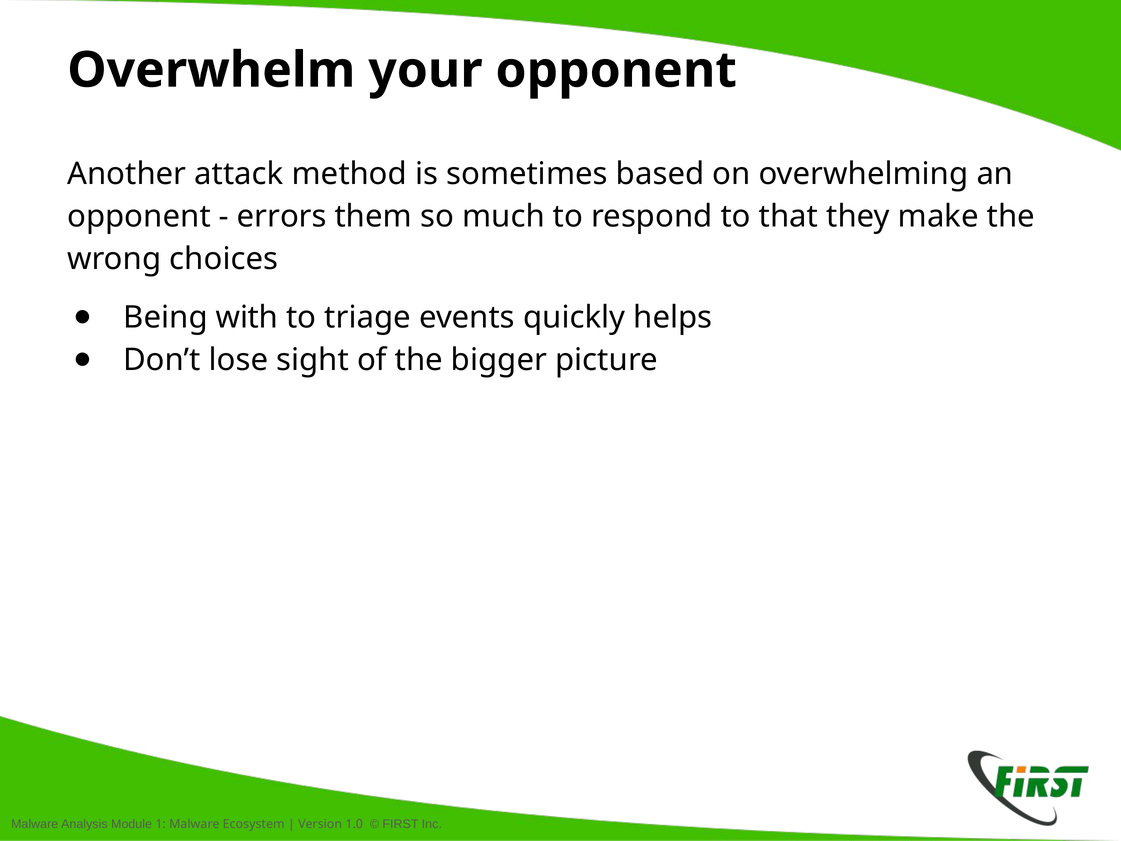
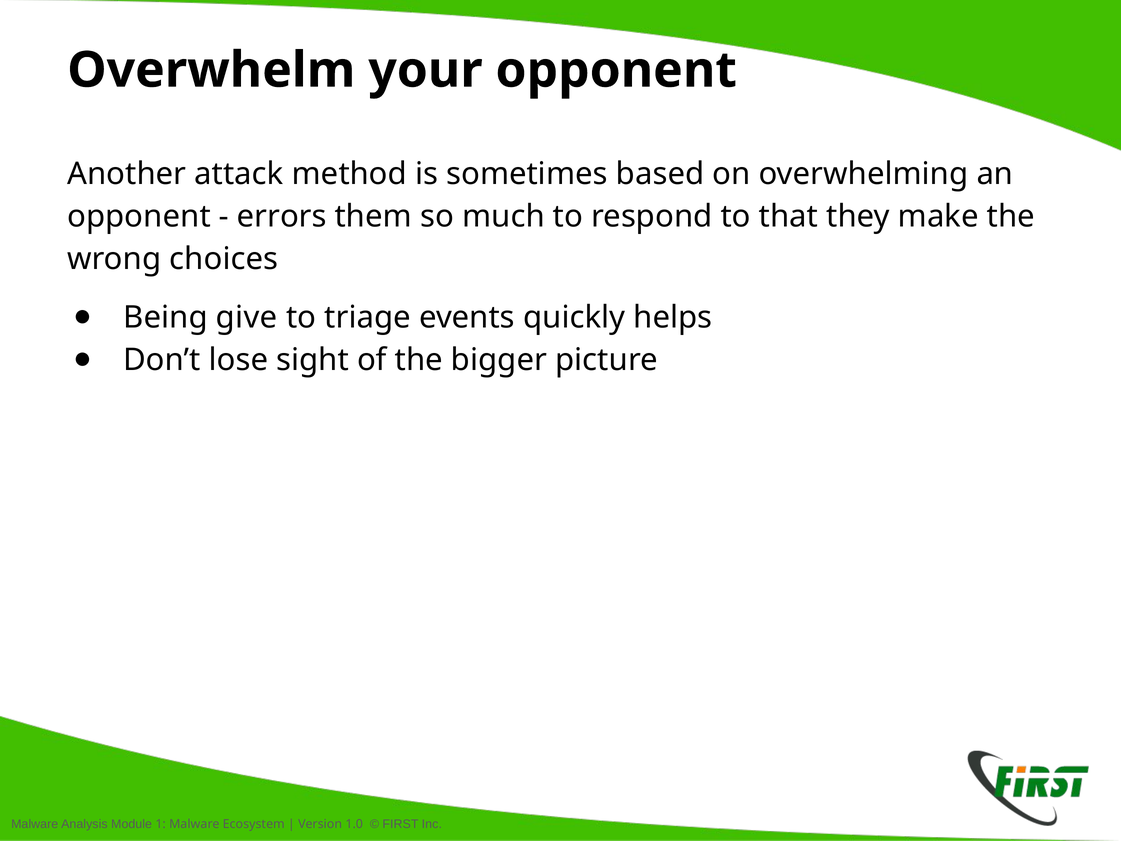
with: with -> give (247, 317)
